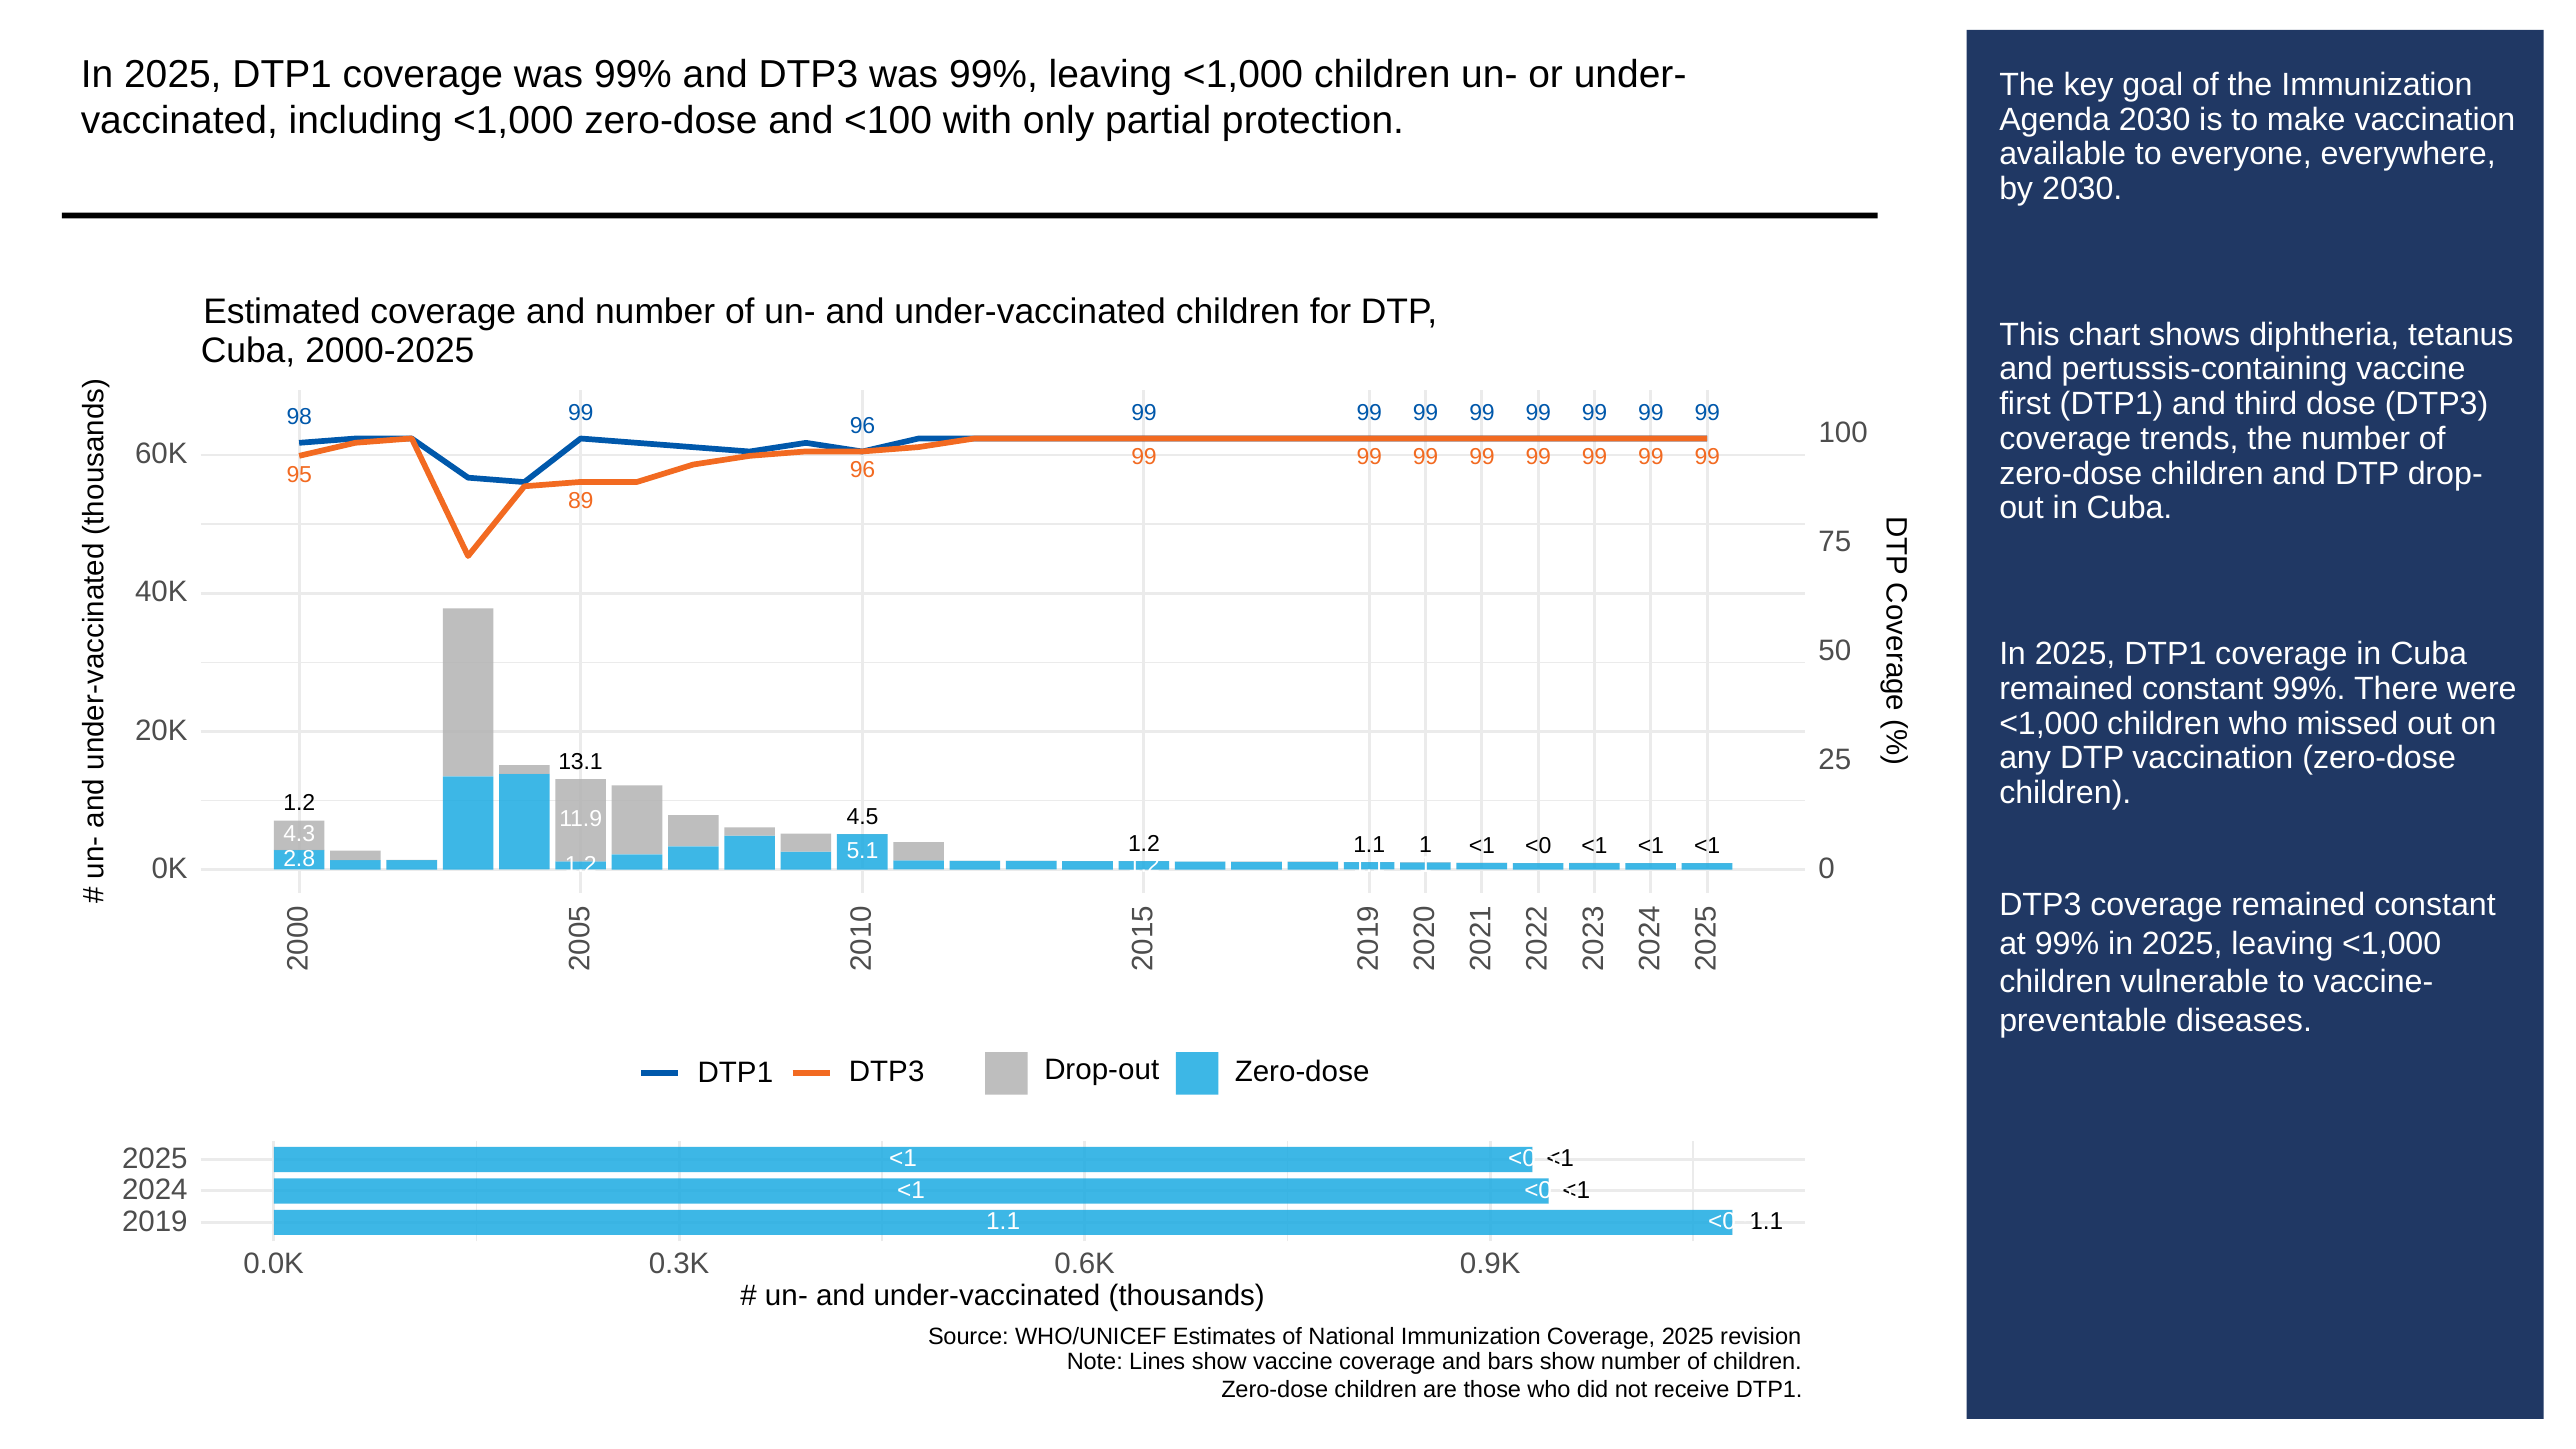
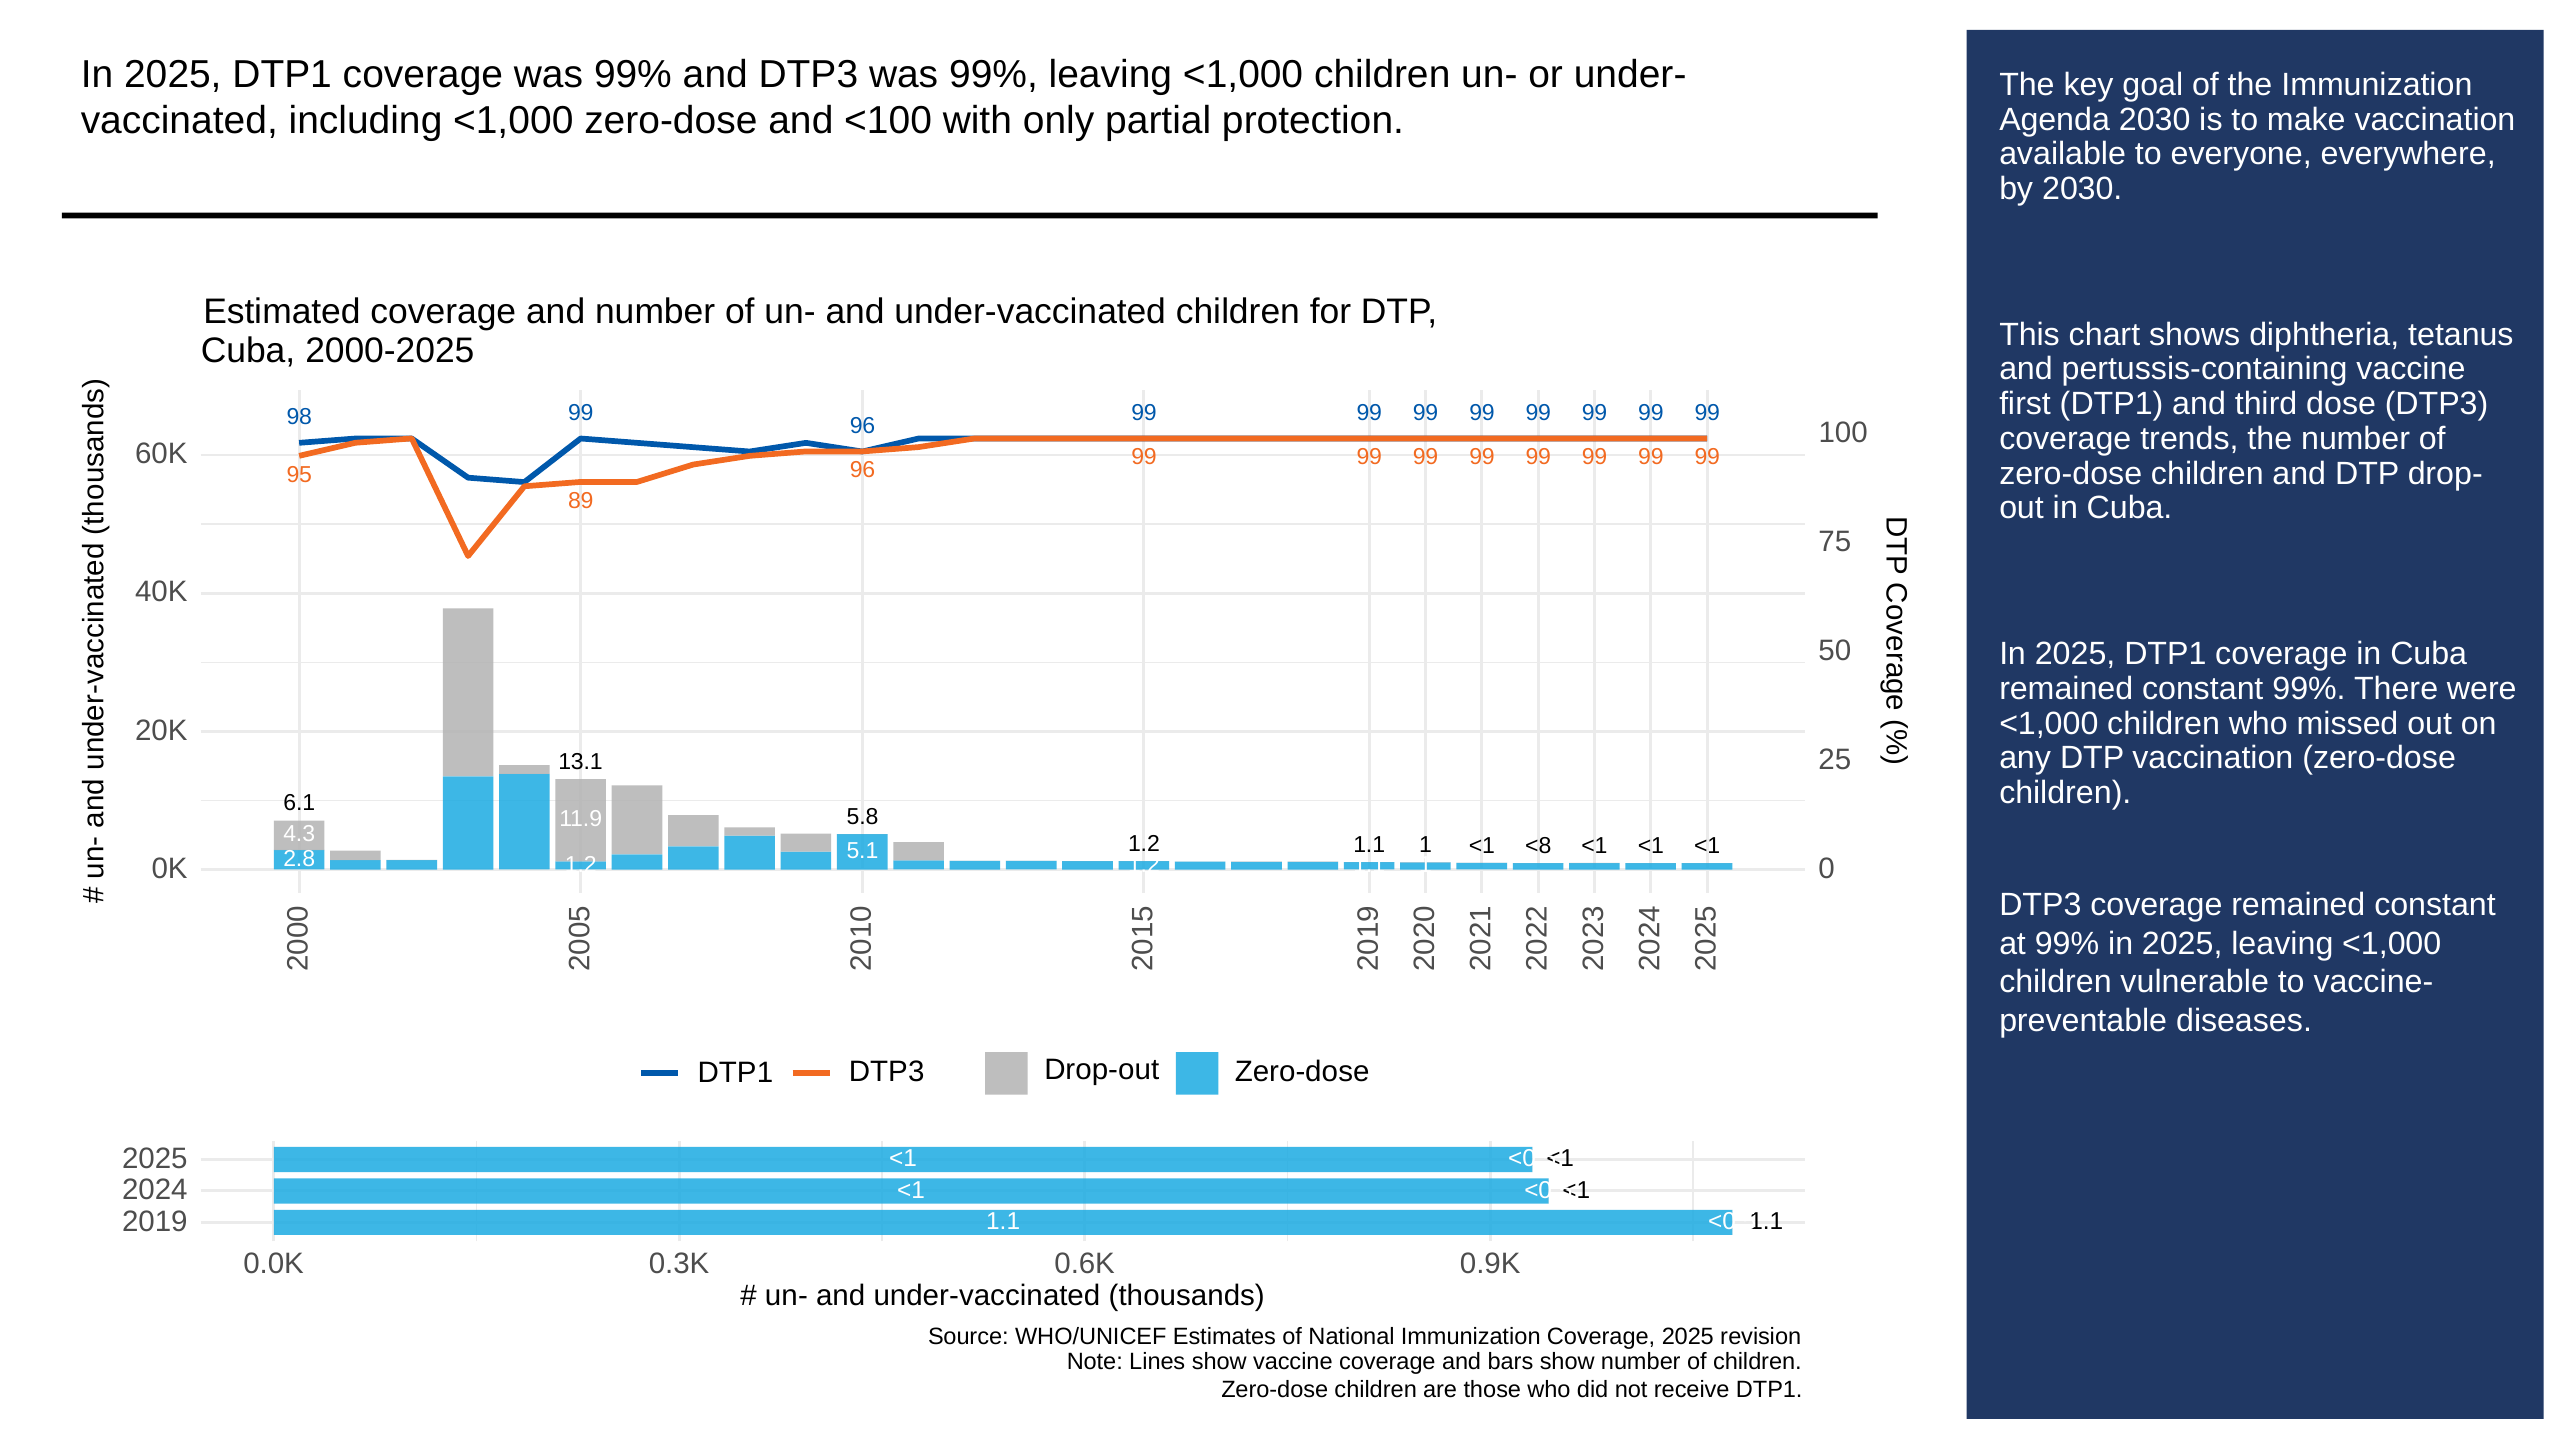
1.2: 1.2 -> 6.1 (299, 803)
4.5: 4.5 -> 5.8 (863, 817)
<0: <0 -> <8 (1538, 846)
